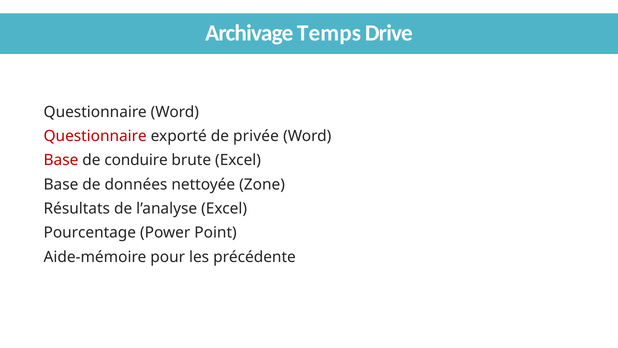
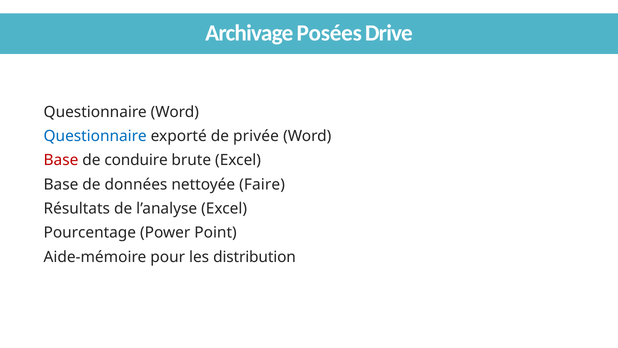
Temps: Temps -> Posées (329, 33)
Questionnaire colour: red -> blue (95, 136)
Zone: Zone -> Faire (262, 184)
précédente: précédente -> distribution (255, 257)
